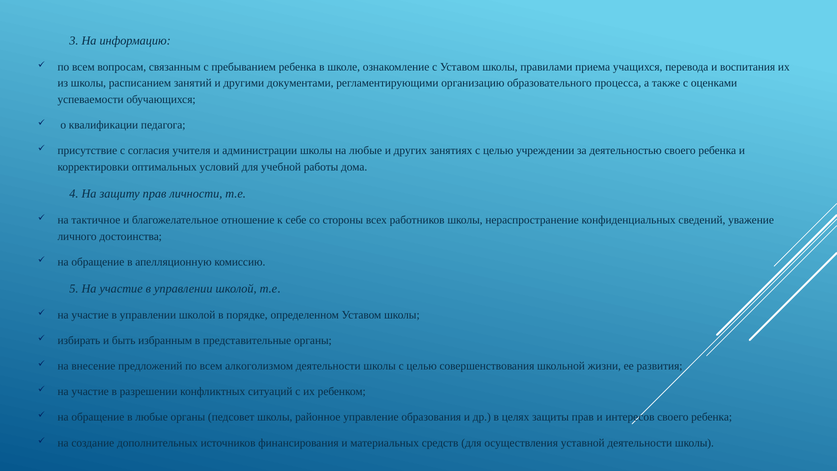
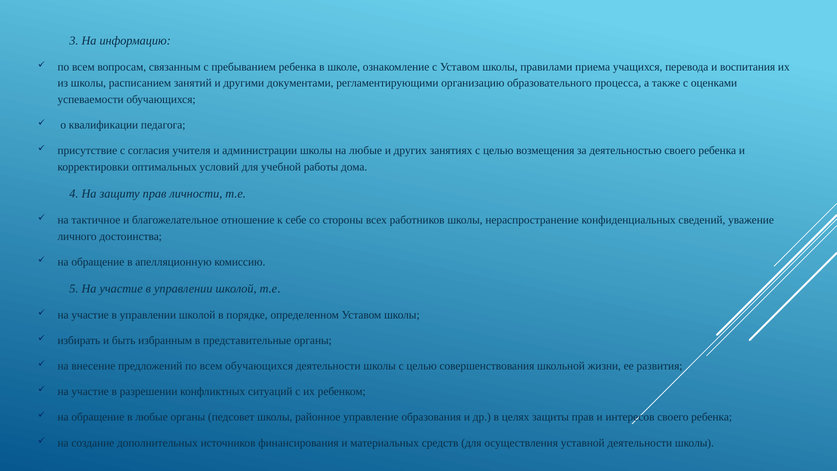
учреждении: учреждении -> возмещения (545, 151)
всем алкоголизмом: алкоголизмом -> обучающихся (259, 366)
